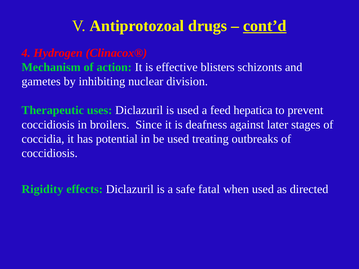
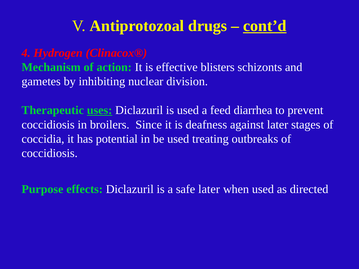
uses underline: none -> present (100, 110)
hepatica: hepatica -> diarrhea (253, 110)
Rigidity: Rigidity -> Purpose (42, 189)
safe fatal: fatal -> later (209, 189)
